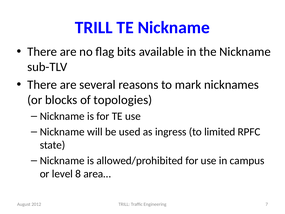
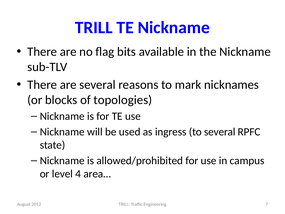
to limited: limited -> several (220, 132)
8: 8 -> 4 (78, 174)
